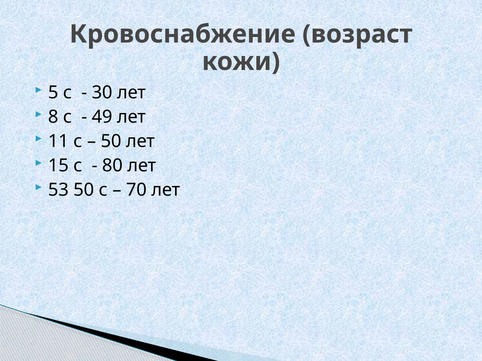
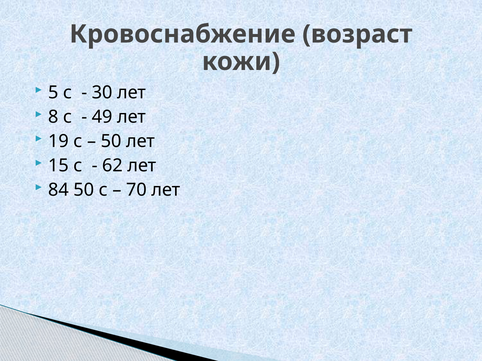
11: 11 -> 19 (58, 141)
80: 80 -> 62 (113, 166)
53: 53 -> 84 (58, 190)
